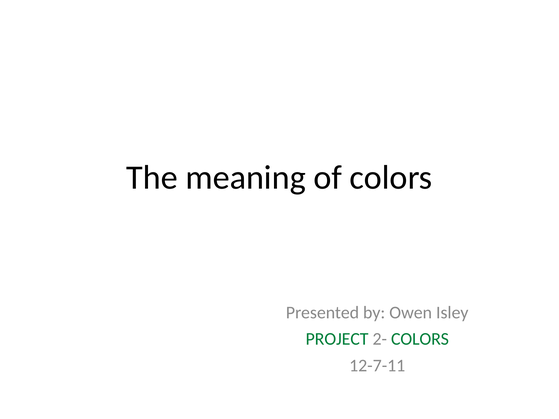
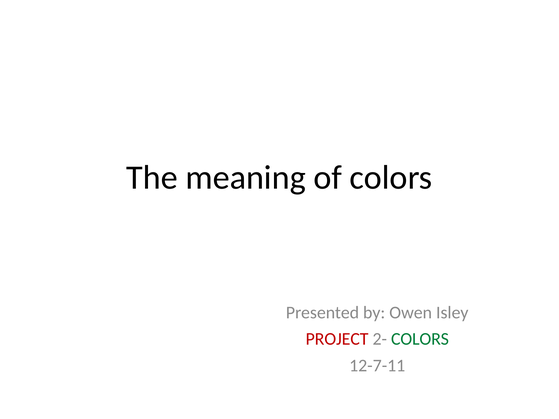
PROJECT colour: green -> red (337, 339)
